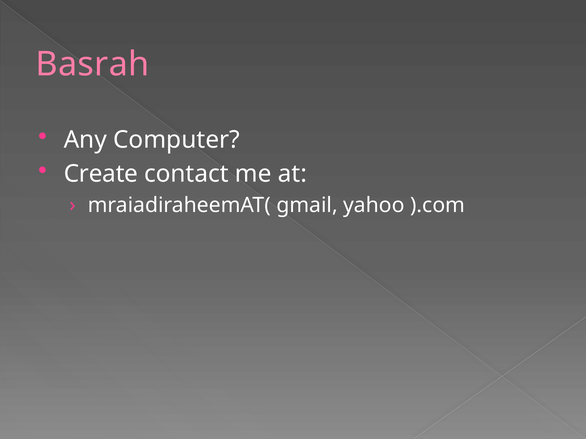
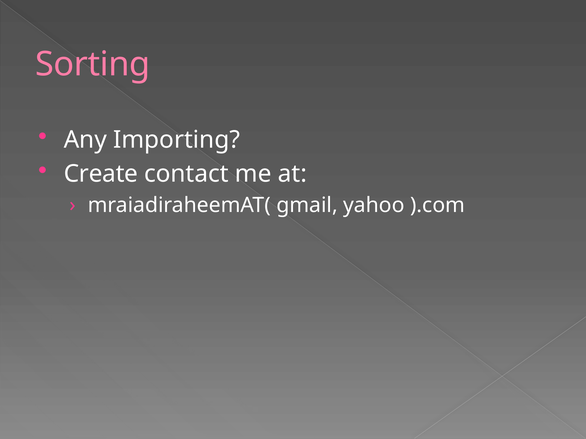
Basrah: Basrah -> Sorting (93, 64)
Computer: Computer -> Importing (177, 140)
